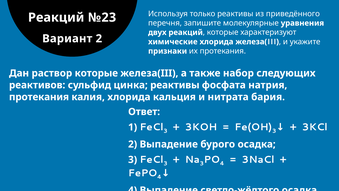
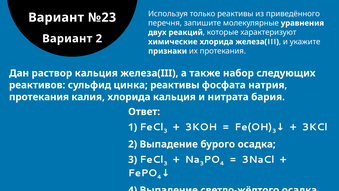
Реакций: Реакций -> Вариант (56, 17)
раствор которые: которые -> кальция (96, 73)
